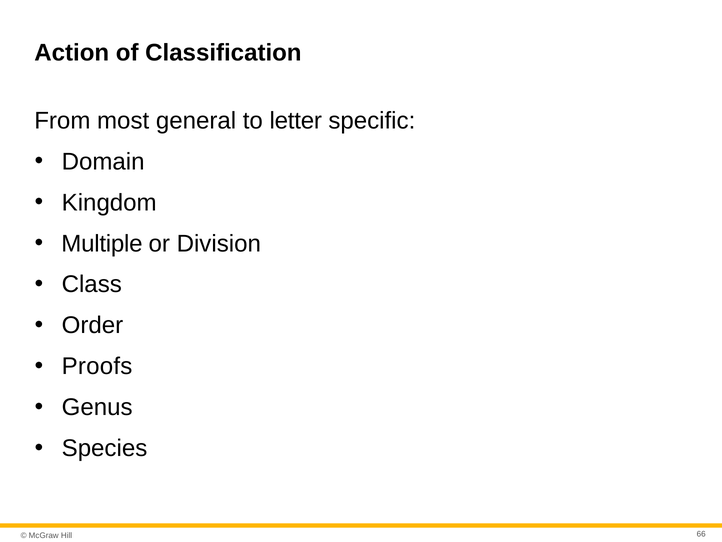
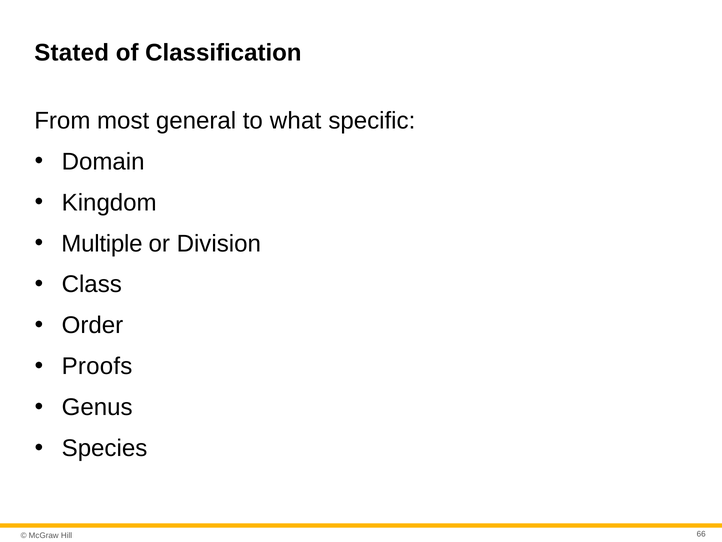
Action: Action -> Stated (72, 53)
letter: letter -> what (296, 121)
